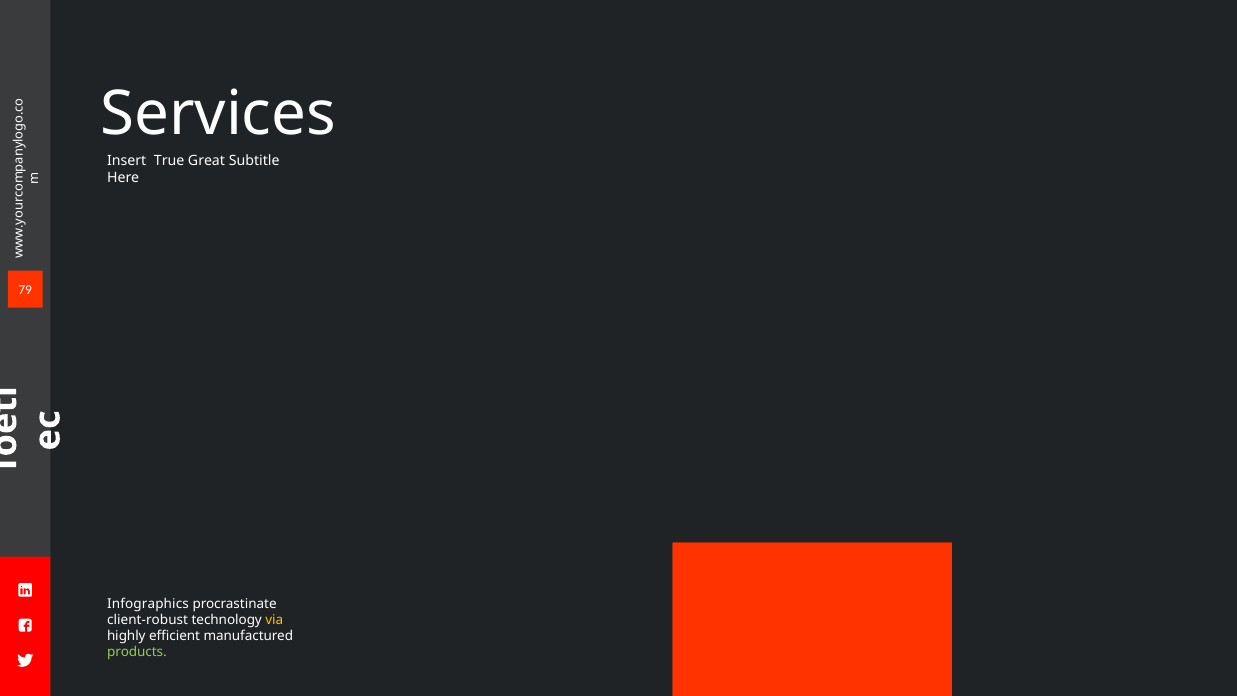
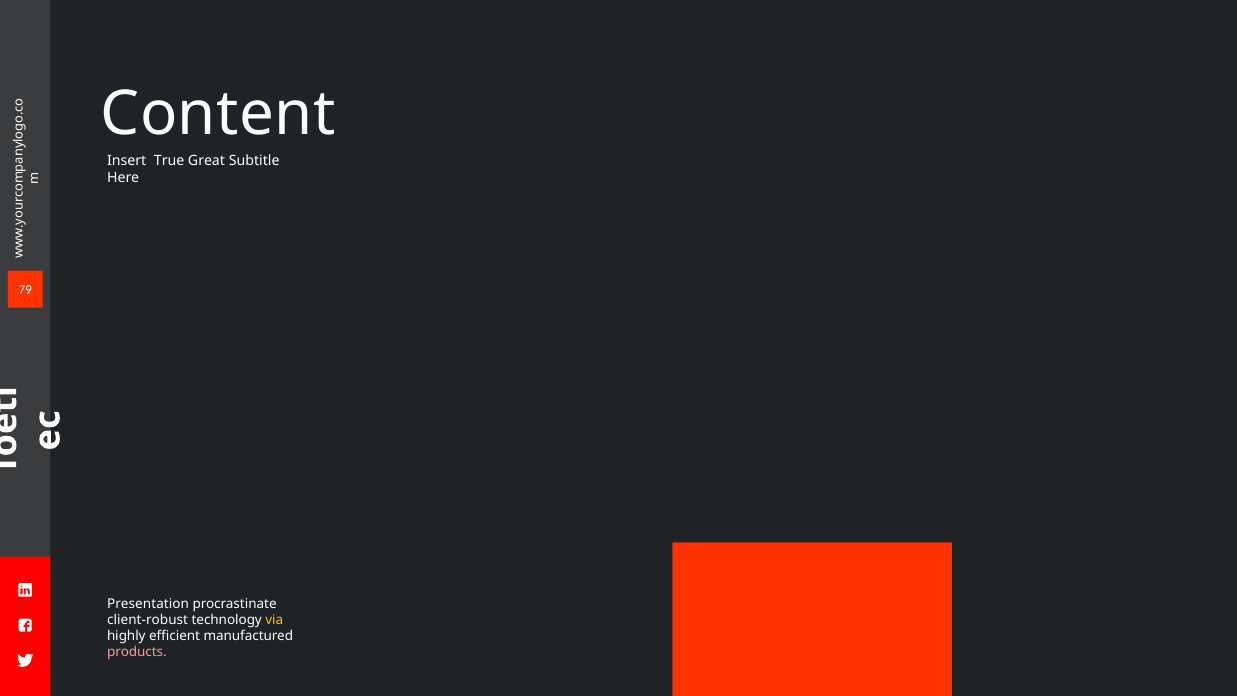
Services: Services -> Content (218, 114)
Infographics: Infographics -> Presentation (148, 604)
products colour: light green -> pink (137, 652)
